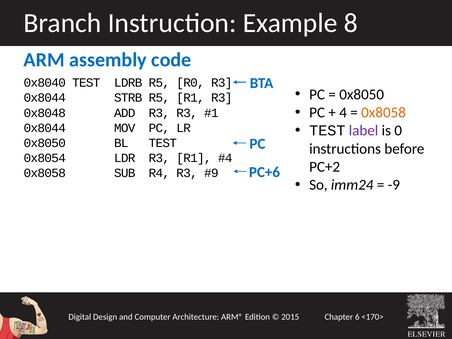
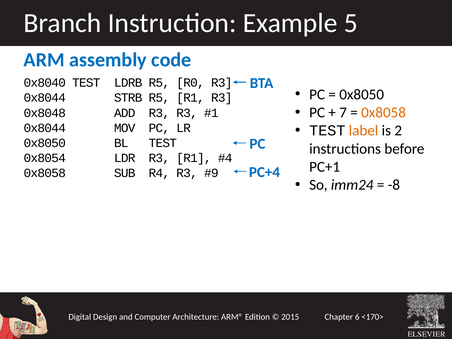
8: 8 -> 5 (351, 23)
4: 4 -> 7 (343, 113)
label colour: purple -> orange (364, 131)
0: 0 -> 2 (398, 131)
PC+2: PC+2 -> PC+1 (325, 167)
PC+6: PC+6 -> PC+4 (264, 172)
-9: -9 -> -8 (394, 185)
